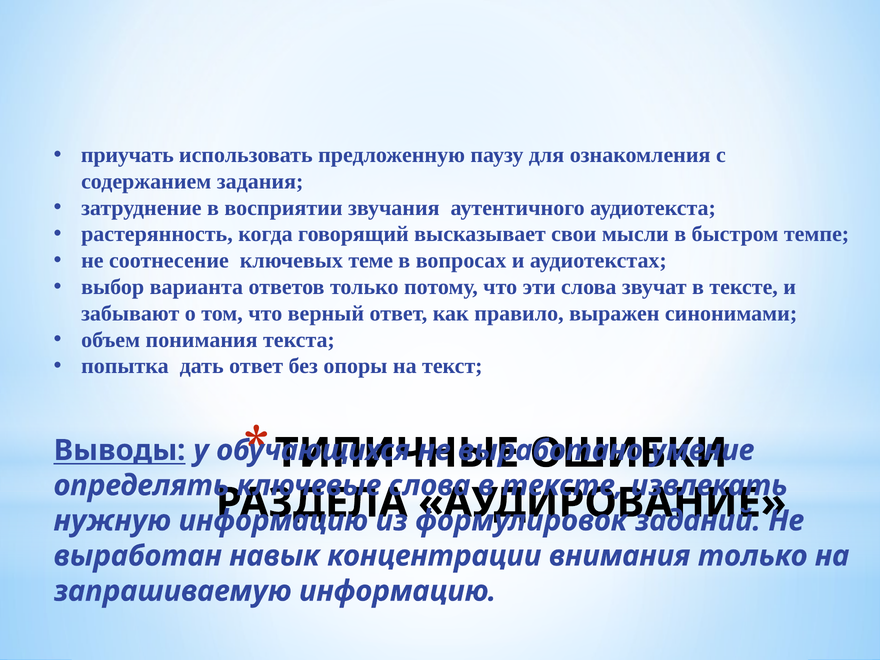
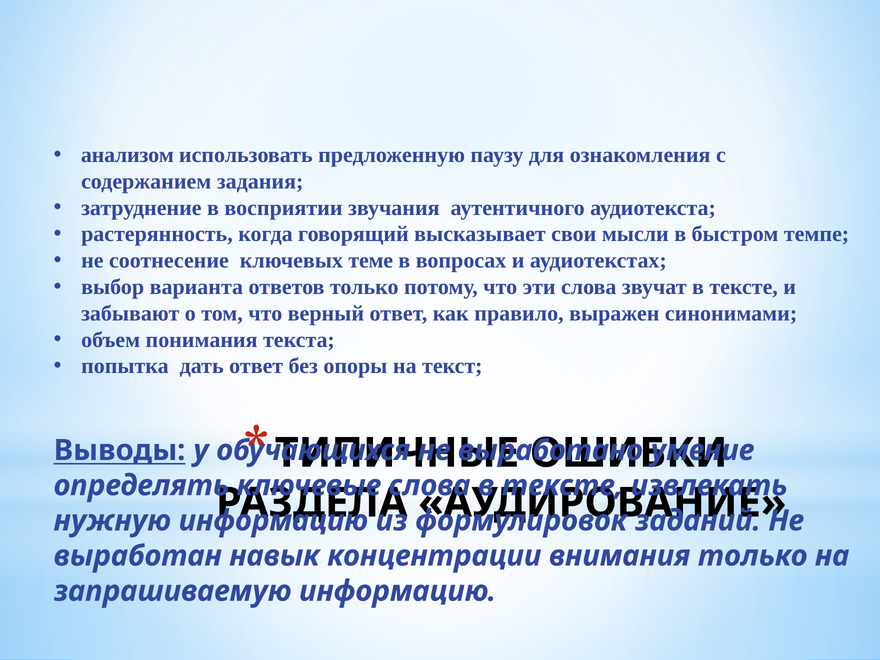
приучать: приучать -> анализом (127, 155)
